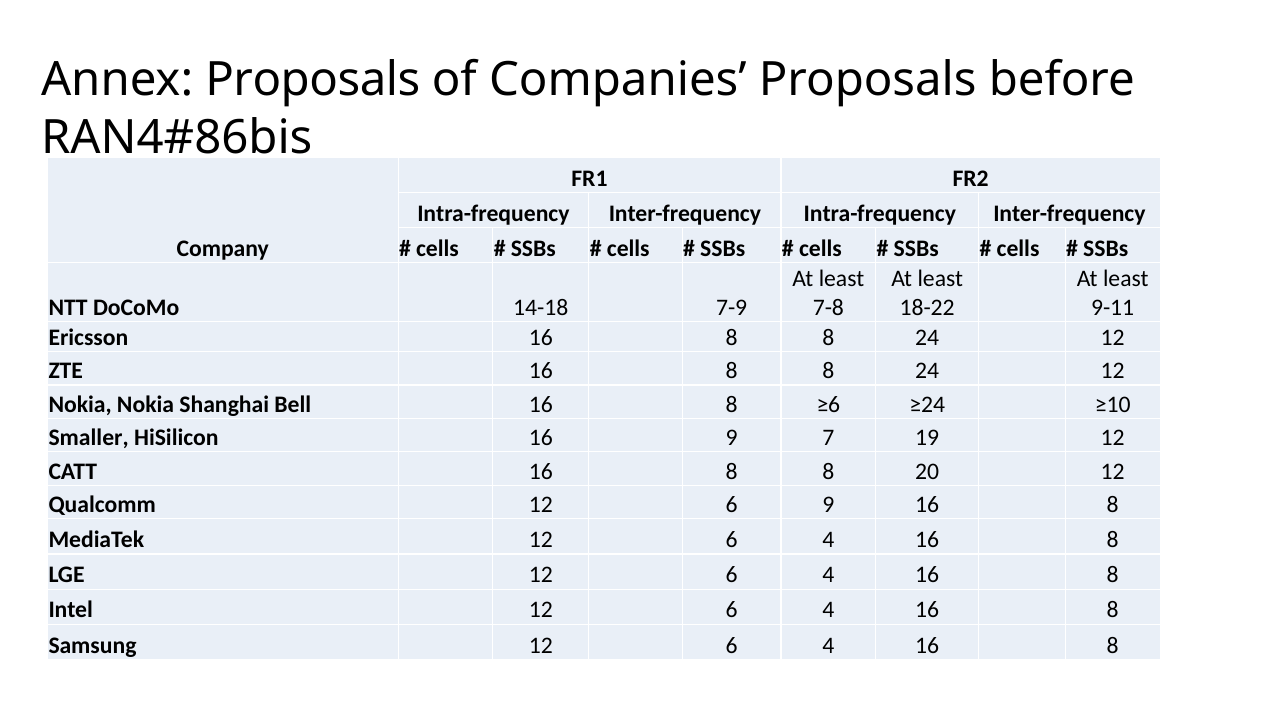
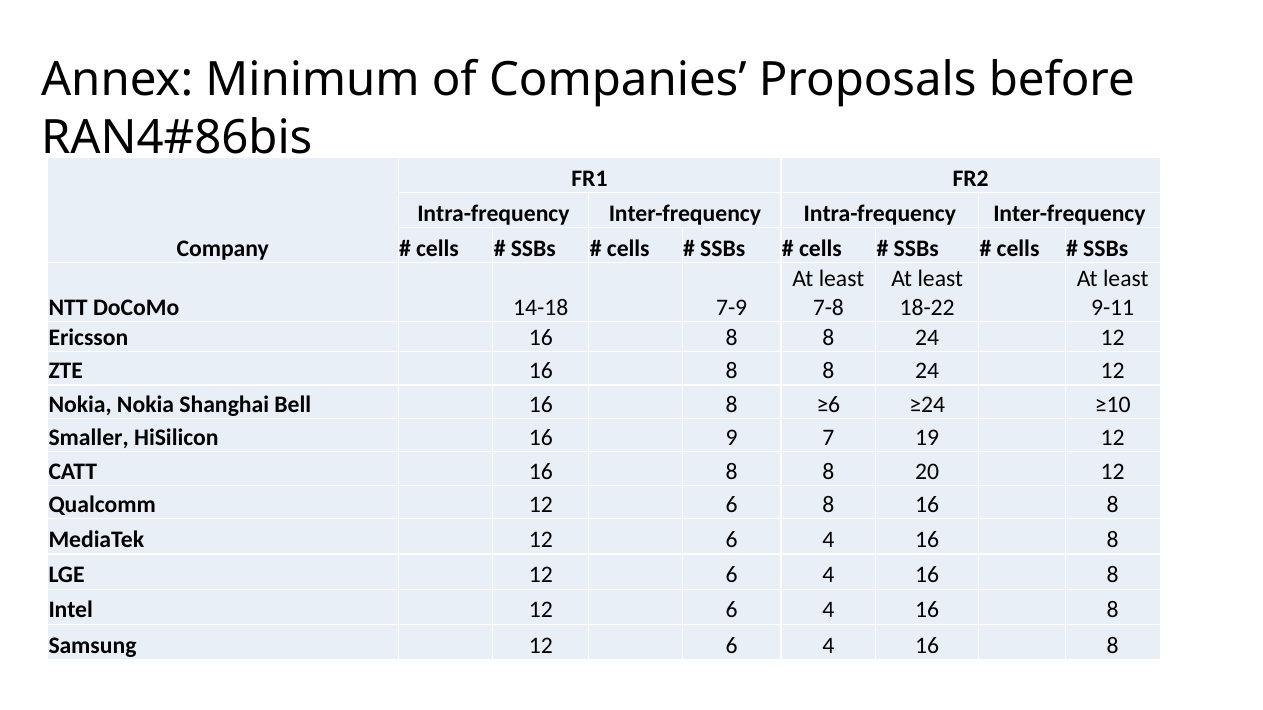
Annex Proposals: Proposals -> Minimum (313, 80)
6 9: 9 -> 8 (828, 505)
